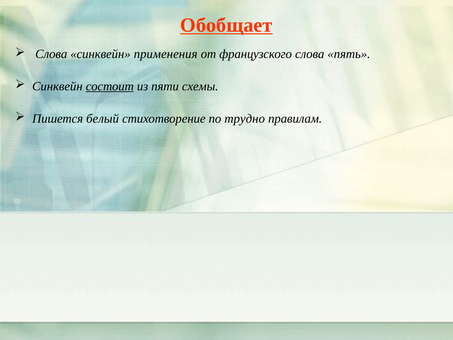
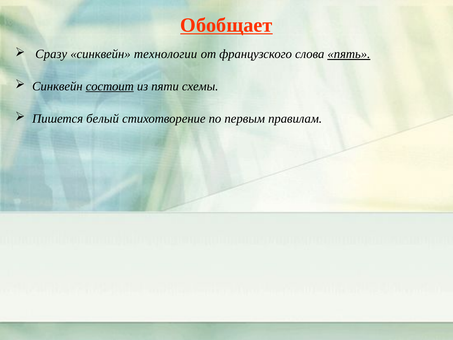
Слова: Слова -> Сразу (51, 54)
применения: применения -> технологии (166, 54)
пять underline: none -> present (349, 54)
трудно: трудно -> первым (245, 118)
